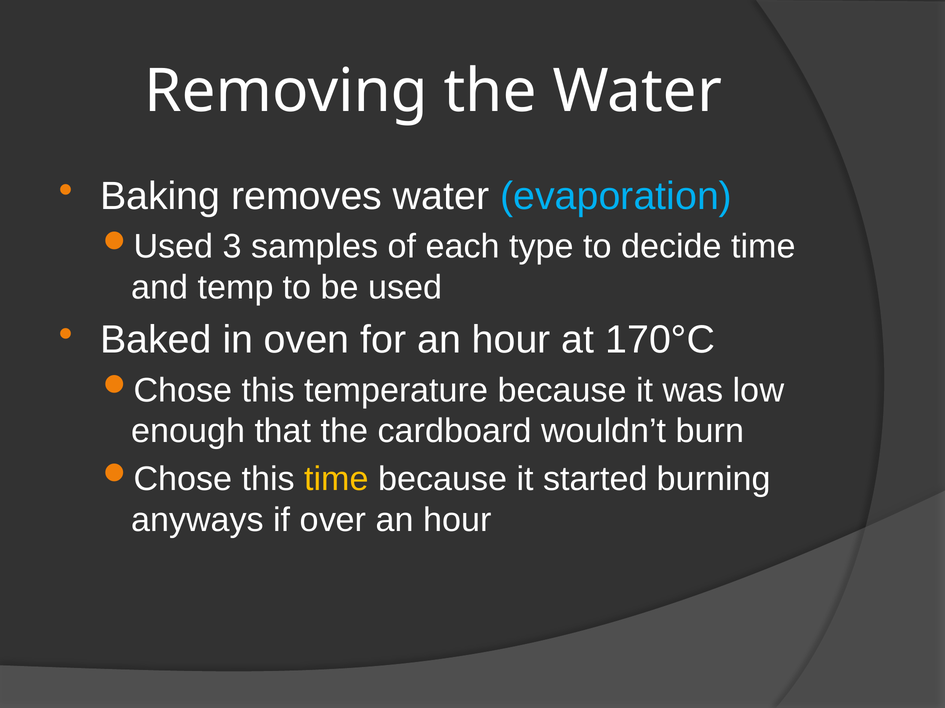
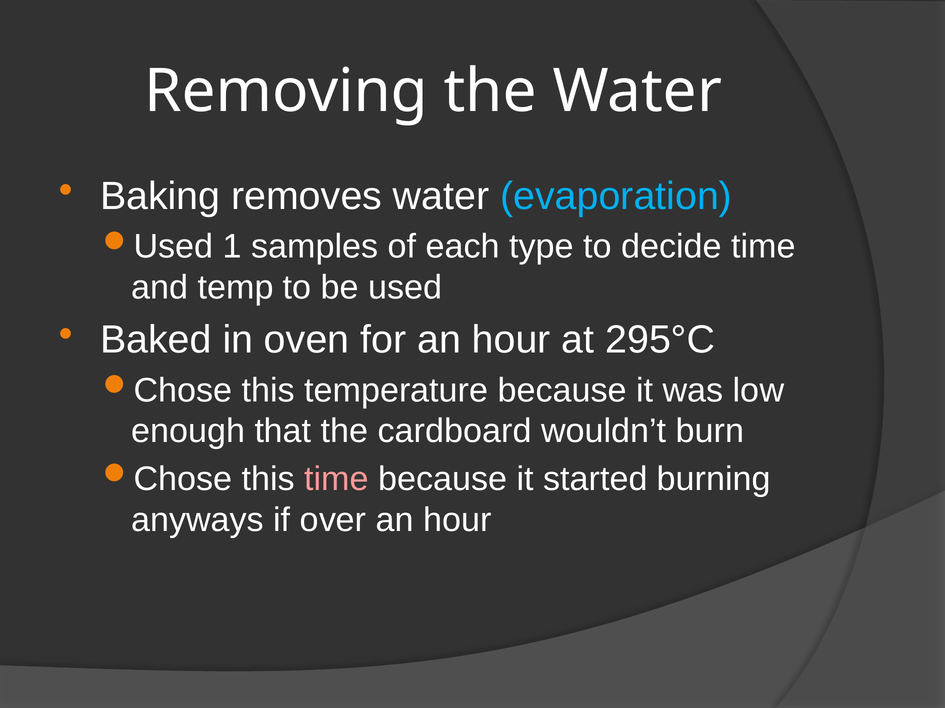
3: 3 -> 1 (232, 247)
170°C: 170°C -> 295°C (660, 340)
time colour: yellow -> pink (336, 479)
